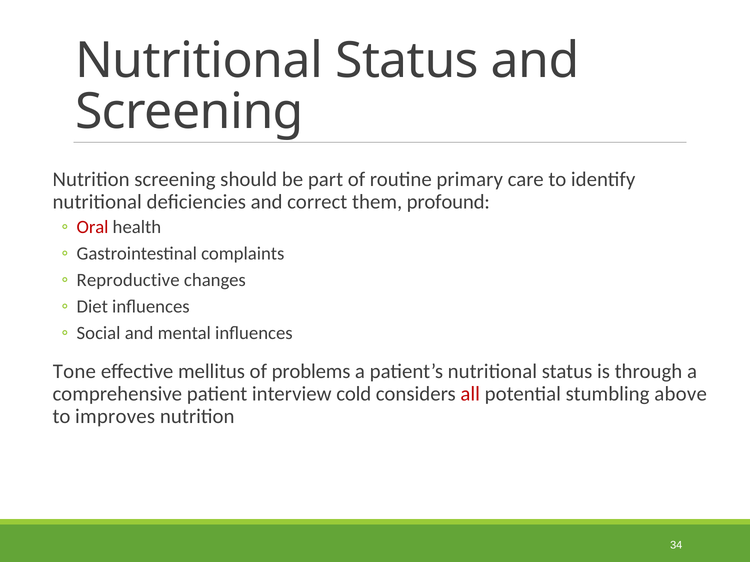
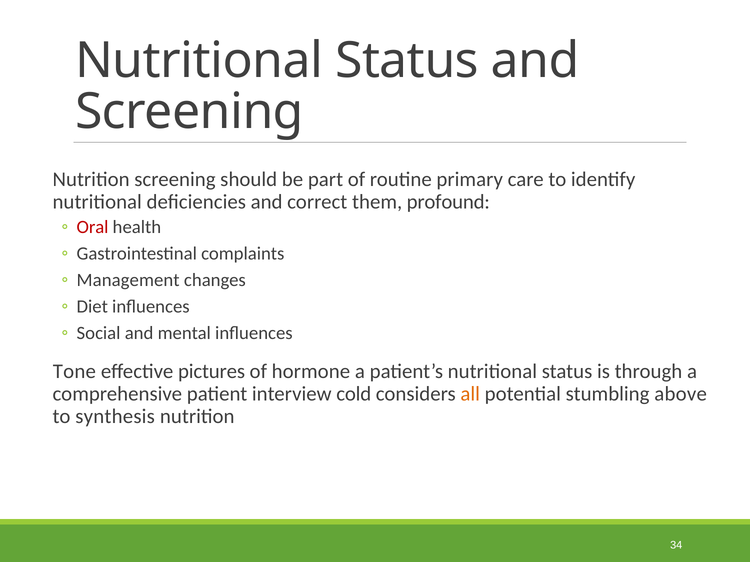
Reproductive: Reproductive -> Management (128, 280)
mellitus: mellitus -> pictures (212, 372)
problems: problems -> hormone (311, 372)
all colour: red -> orange (470, 394)
improves: improves -> synthesis (115, 417)
